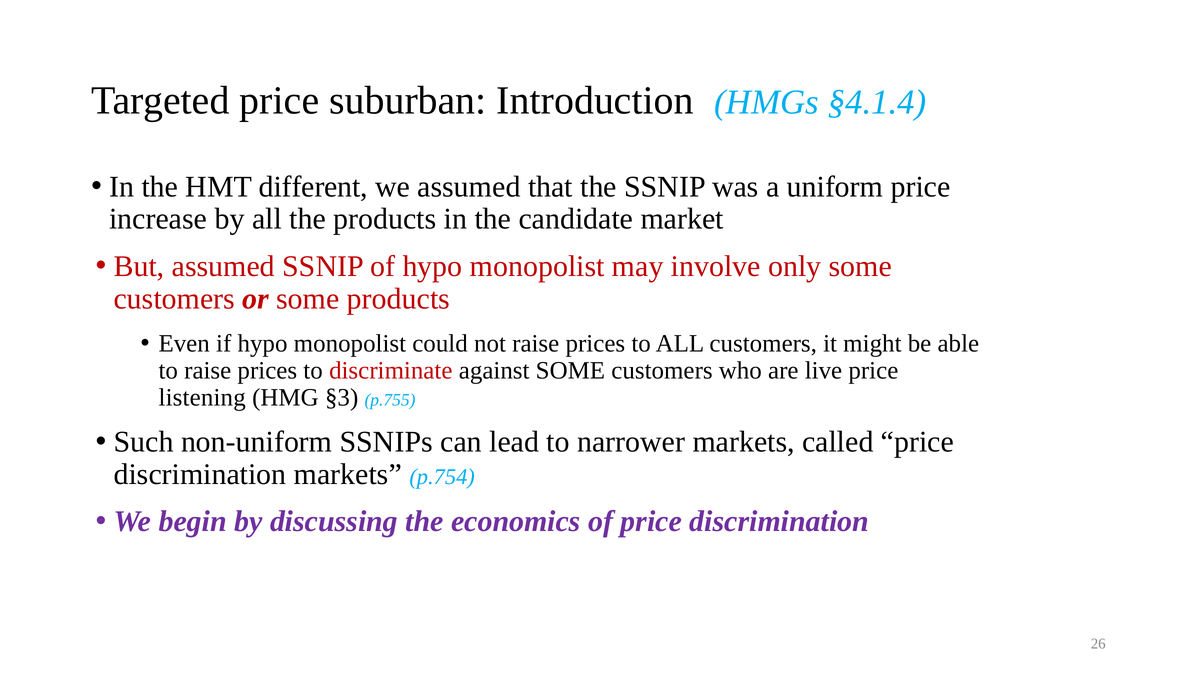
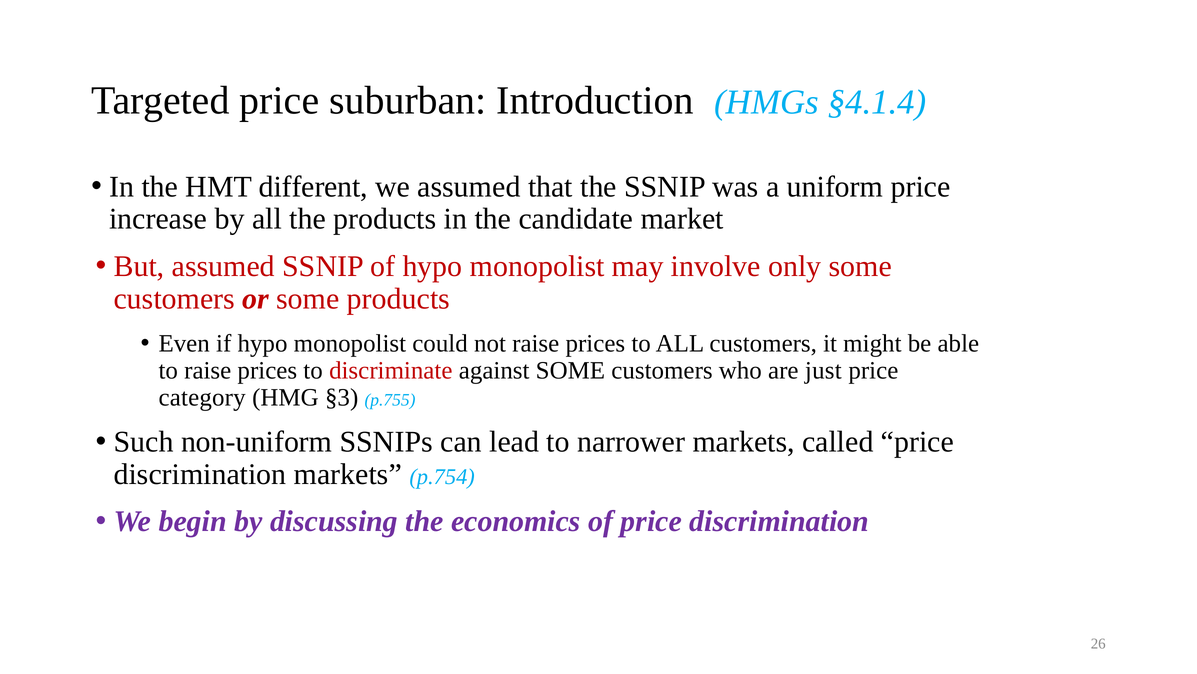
live: live -> just (823, 370)
listening: listening -> category (202, 397)
